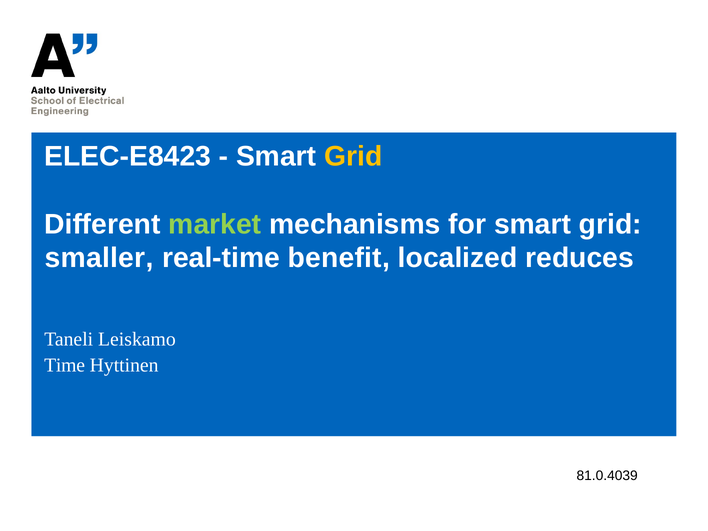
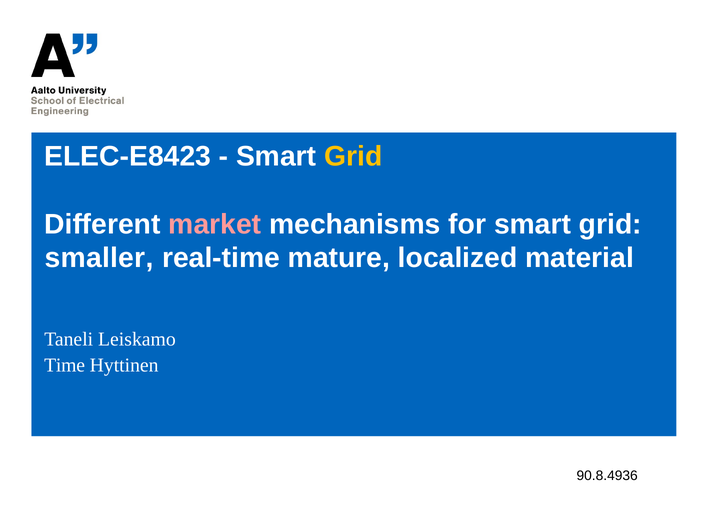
market colour: light green -> pink (215, 224)
benefit: benefit -> mature (339, 258)
reduces: reduces -> material (580, 258)
81.0.4039: 81.0.4039 -> 90.8.4936 (607, 476)
